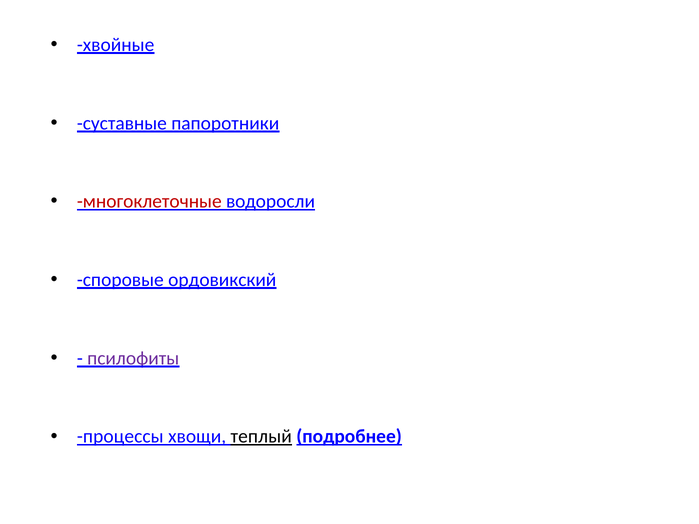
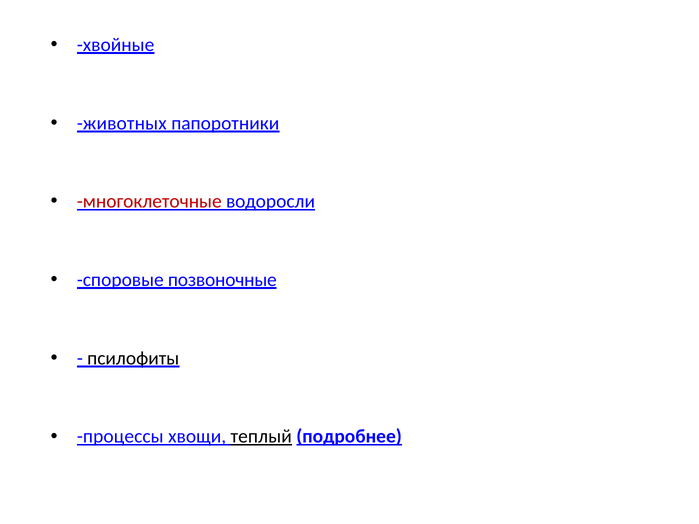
суставные: суставные -> животных (122, 123)
ордовикский: ордовикский -> позвоночные (222, 280)
псилофиты colour: purple -> black (133, 358)
